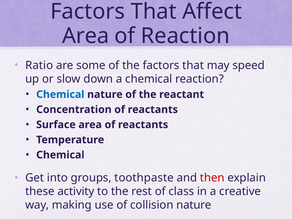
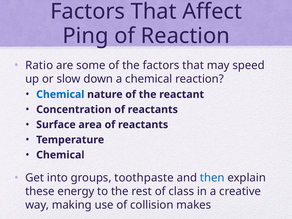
Area: Area -> Ping (85, 36)
then colour: red -> blue (212, 178)
activity: activity -> energy (76, 191)
collision nature: nature -> makes (194, 205)
